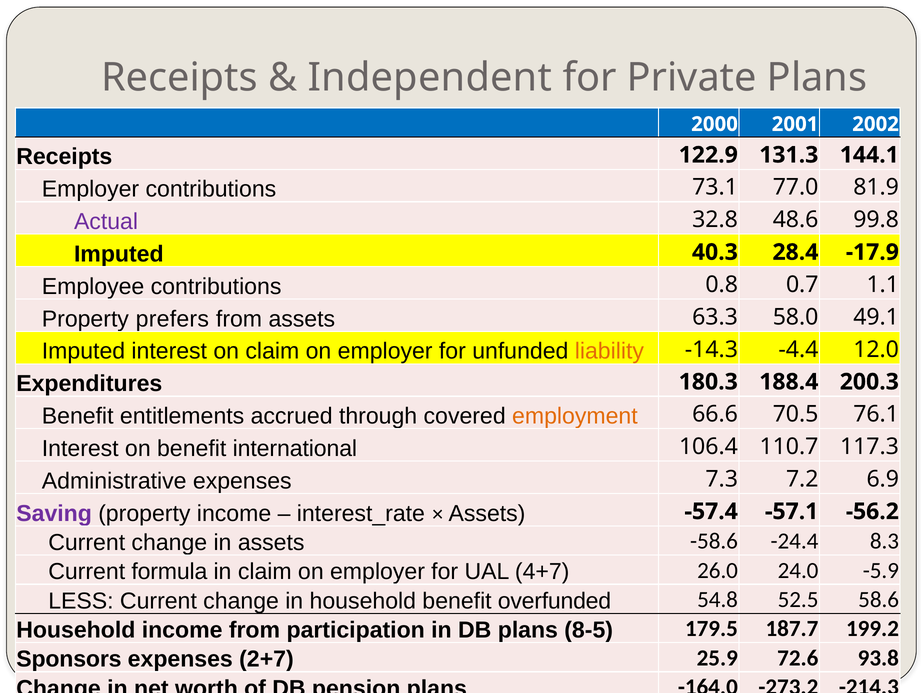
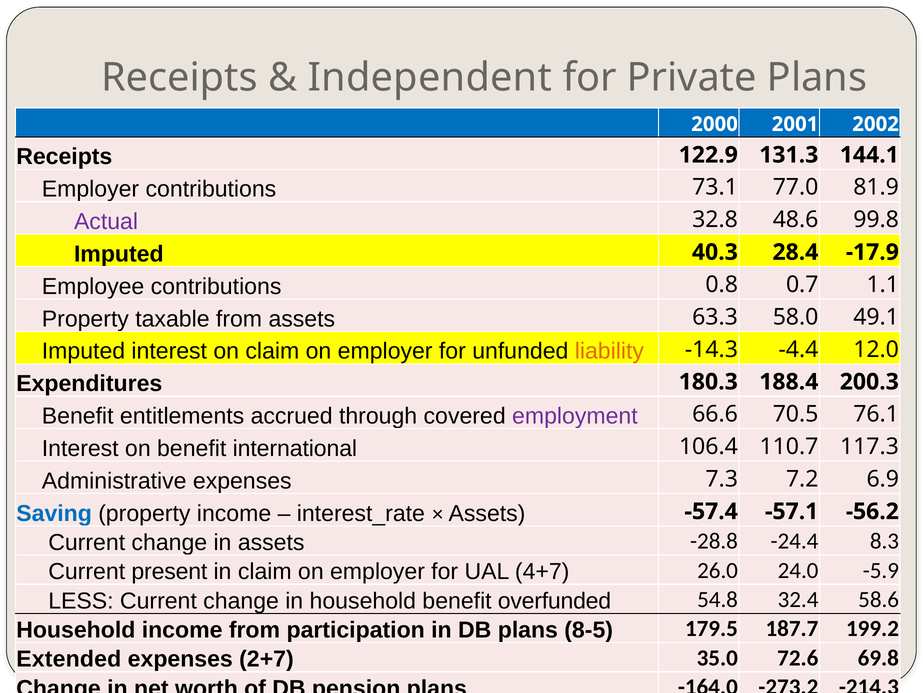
prefers: prefers -> taxable (172, 319)
employment colour: orange -> purple (575, 416)
Saving colour: purple -> blue (54, 513)
-58.6: -58.6 -> -28.8 (714, 541)
formula: formula -> present (169, 571)
52.5: 52.5 -> 32.4 (798, 599)
Sponsors: Sponsors -> Extended (69, 659)
25.9: 25.9 -> 35.0 (717, 657)
93.8: 93.8 -> 69.8 (878, 657)
